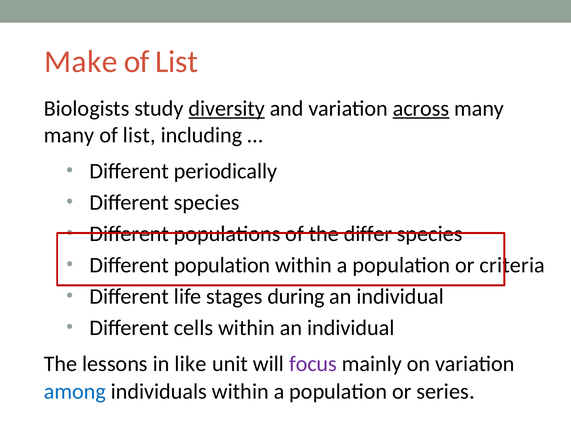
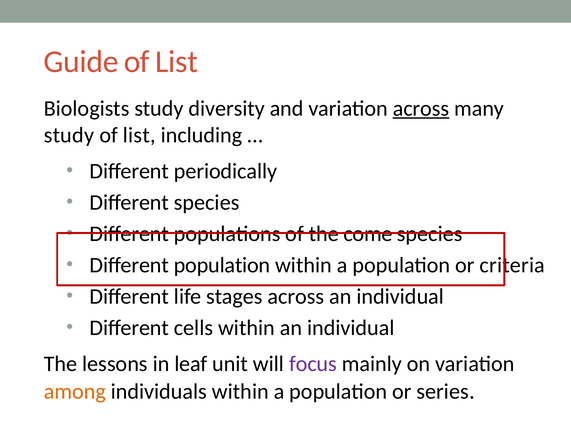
Make: Make -> Guide (81, 62)
diversity underline: present -> none (227, 109)
many: many -> study (69, 135)
differ: differ -> come (368, 234)
stages during: during -> across (296, 297)
like: like -> leaf (191, 364)
among colour: blue -> orange (75, 392)
